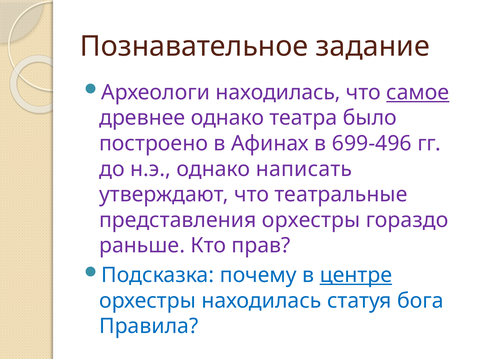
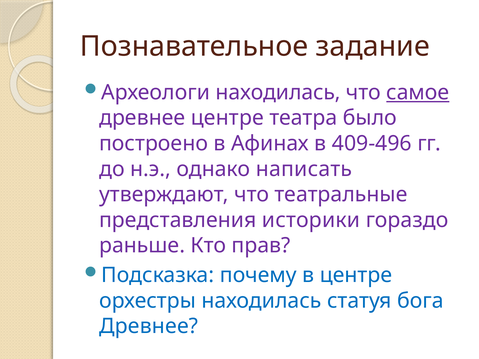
древнее однако: однако -> центре (227, 118)
699-496: 699-496 -> 409-496 (372, 144)
представления орхестры: орхестры -> историки (311, 220)
центре underline: present -> none (356, 275)
Правила: Правила -> Древнее (149, 326)
